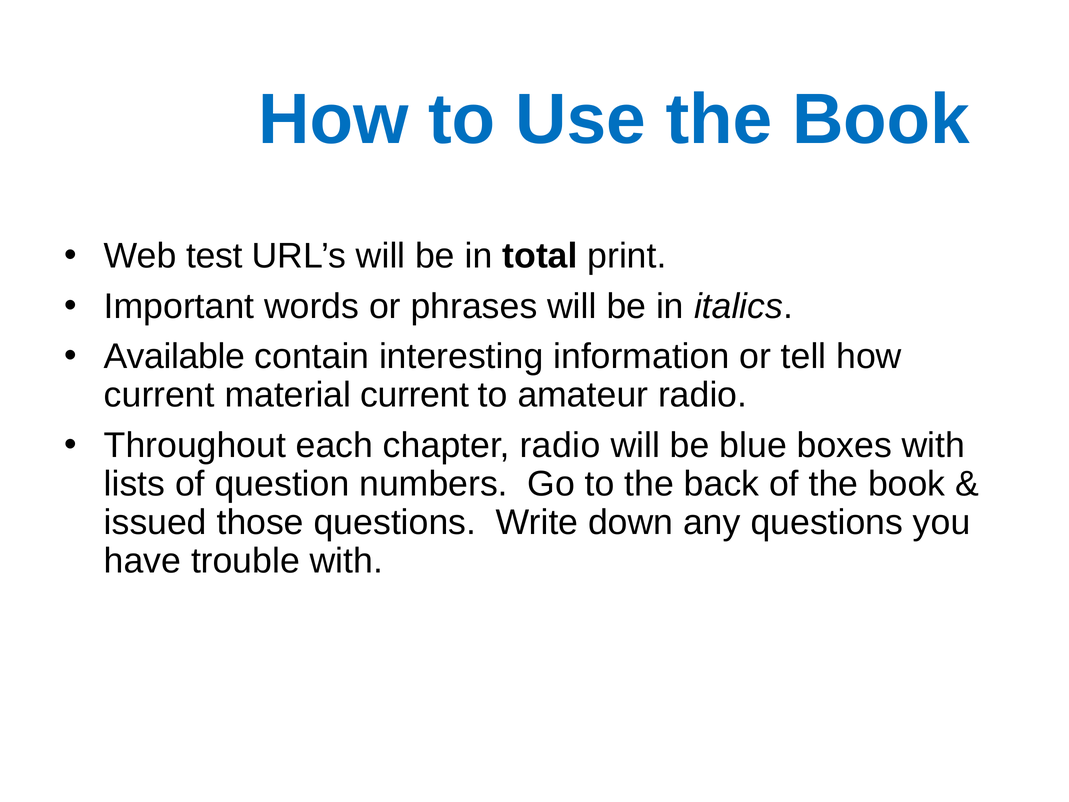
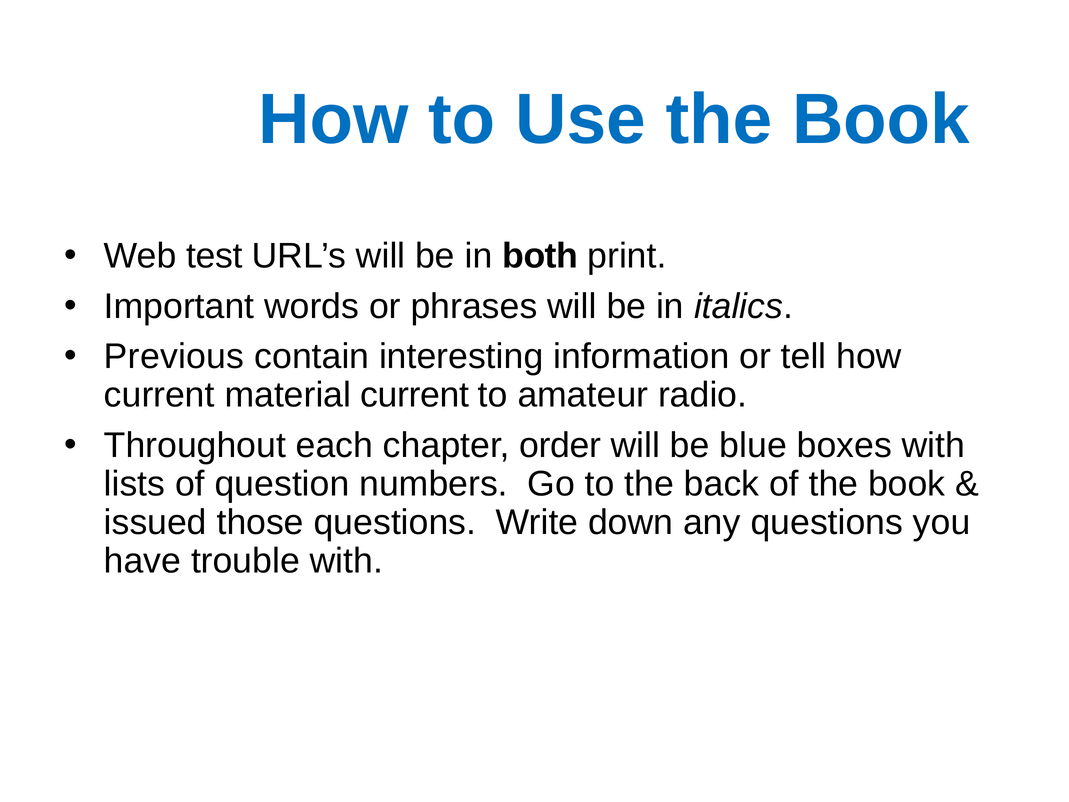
total: total -> both (540, 256)
Available: Available -> Previous (174, 357)
chapter radio: radio -> order (560, 445)
